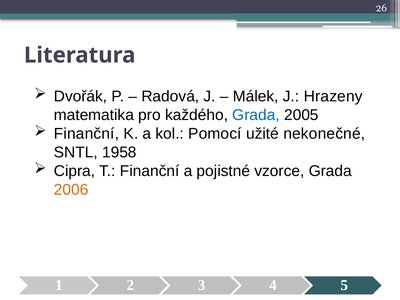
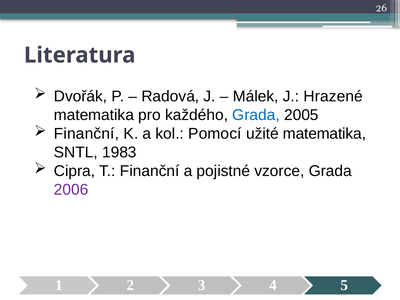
Hrazeny: Hrazeny -> Hrazené (333, 96)
užité nekonečné: nekonečné -> matematika (324, 134)
1958: 1958 -> 1983 (119, 152)
2006 colour: orange -> purple (71, 190)
